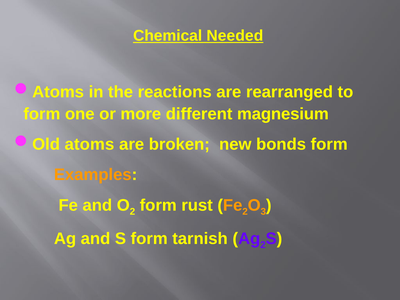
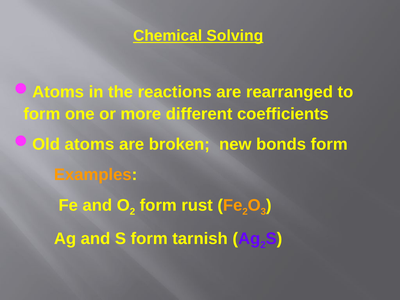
Needed: Needed -> Solving (235, 36)
magnesium: magnesium -> coefficients (283, 114)
